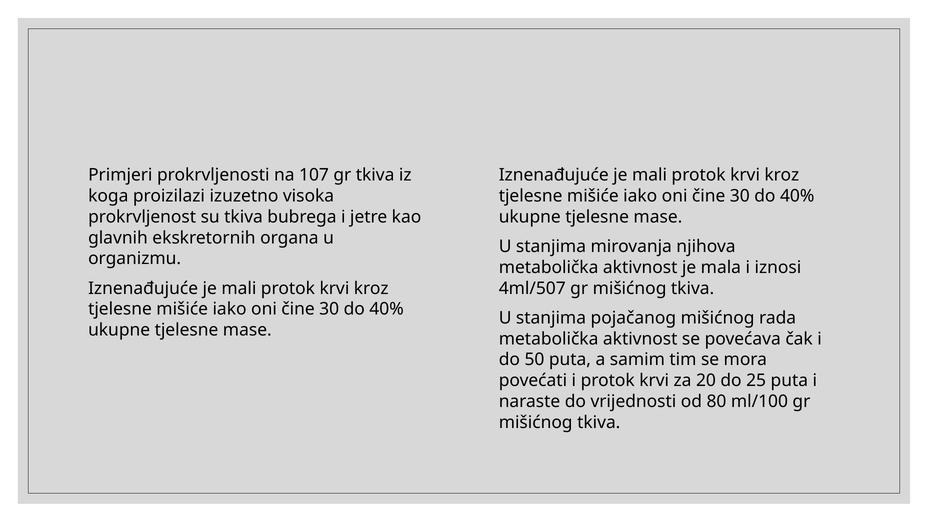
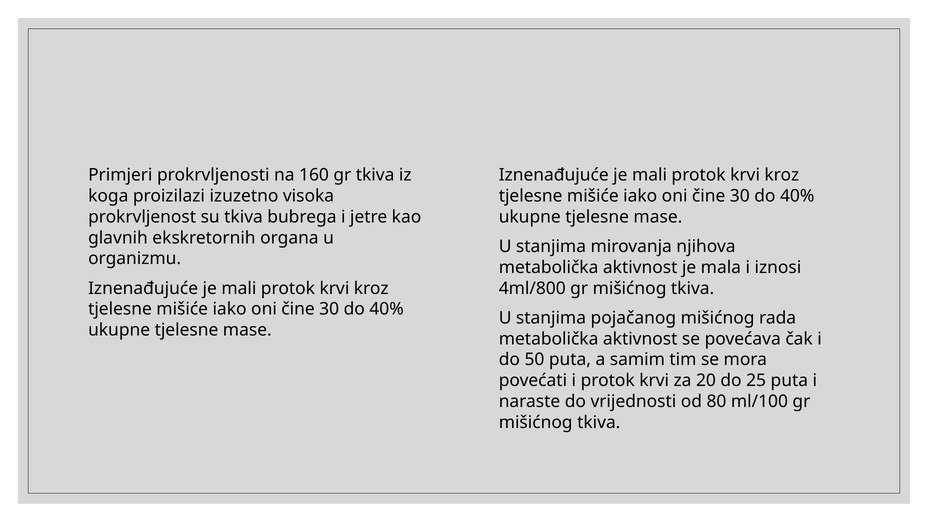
107: 107 -> 160 (314, 175)
4ml/507: 4ml/507 -> 4ml/800 (532, 288)
